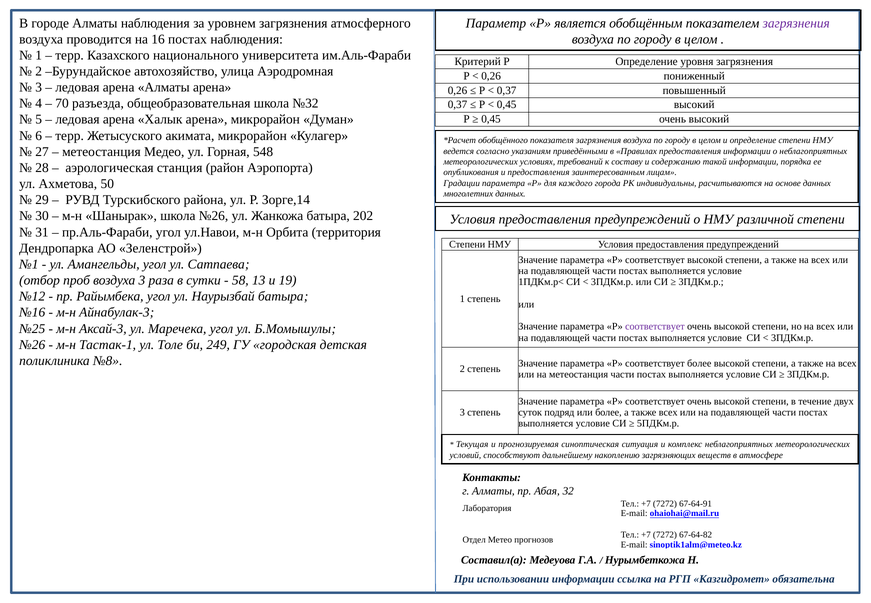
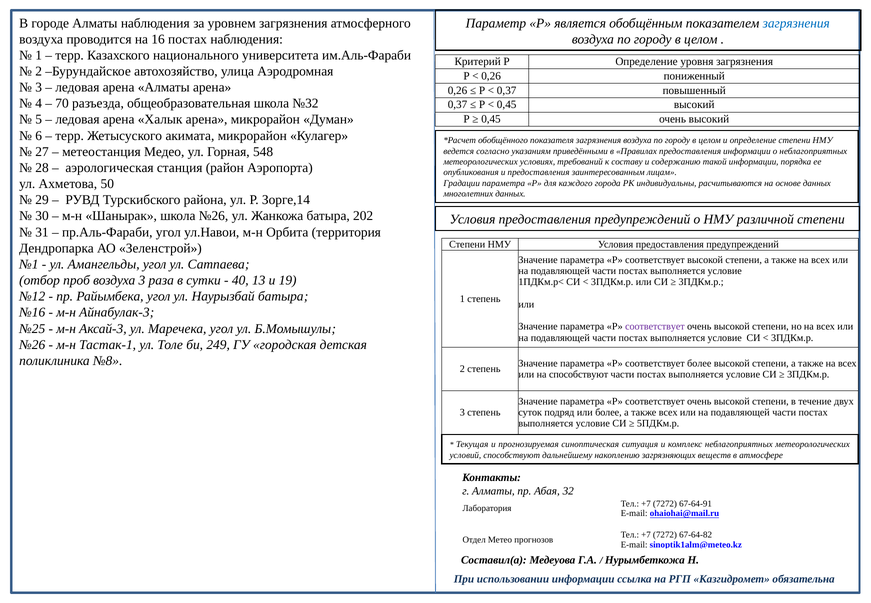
загрязнения colour: purple -> blue (796, 23)
58: 58 -> 40 (240, 280)
на метеостанция: метеостанция -> способствуют (579, 374)
